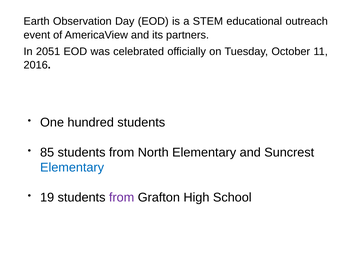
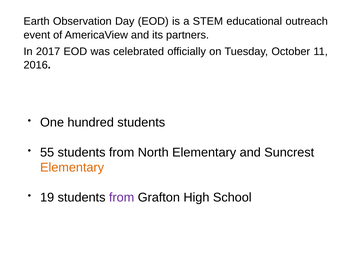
2051: 2051 -> 2017 (48, 51)
85: 85 -> 55 (47, 152)
Elementary colour: blue -> orange (72, 168)
